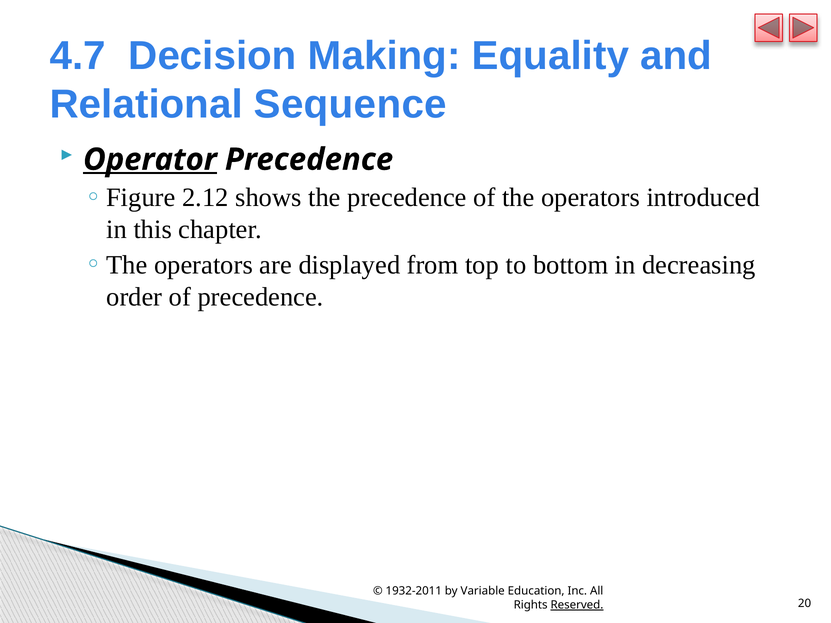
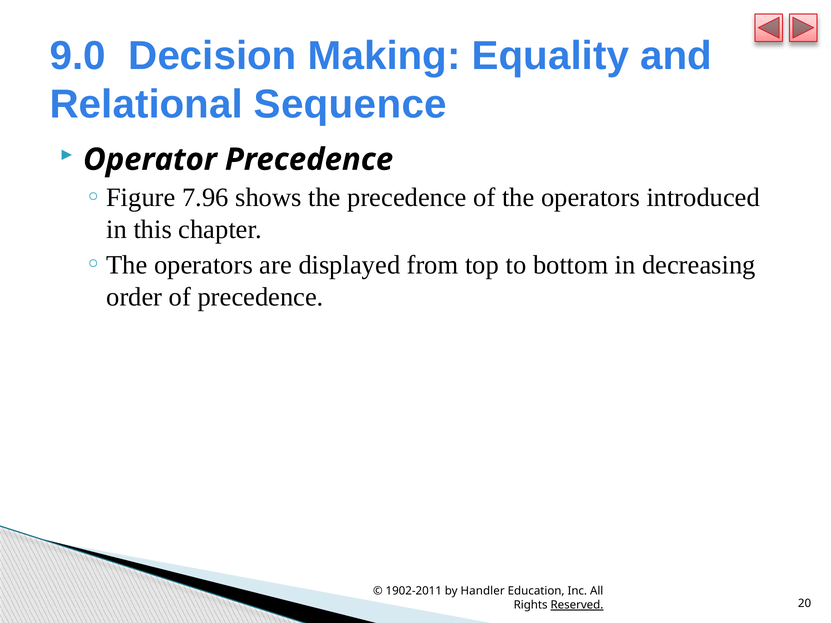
4.7: 4.7 -> 9.0 (78, 56)
Operator underline: present -> none (150, 160)
2.12: 2.12 -> 7.96 (205, 198)
1932-2011: 1932-2011 -> 1902-2011 (414, 591)
Variable: Variable -> Handler (483, 591)
